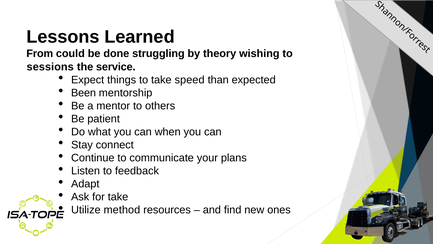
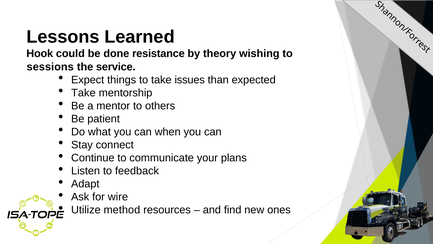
From: From -> Hook (40, 54)
struggling: struggling -> resistance (158, 54)
speed: speed -> issues (190, 80)
Been: Been -> Take (83, 93)
for take: take -> wire (118, 197)
